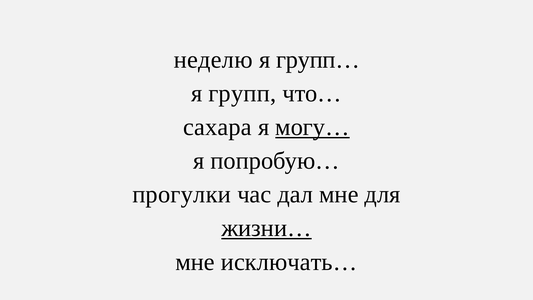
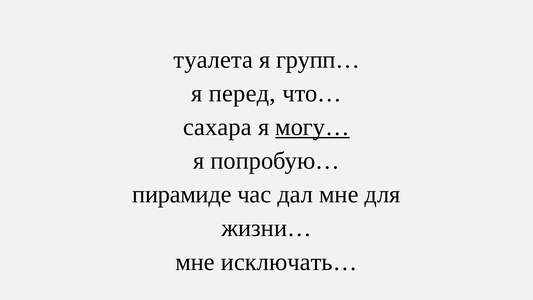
неделю: неделю -> туалета (213, 60)
групп: групп -> перед (242, 93)
прогулки: прогулки -> пирамиде (182, 194)
жизни… underline: present -> none (266, 228)
